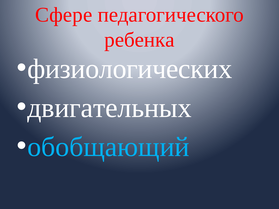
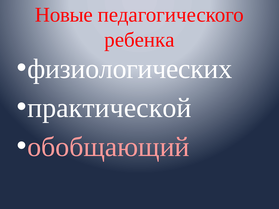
Сфере: Сфере -> Новые (64, 15)
двигательных: двигательных -> практической (109, 108)
обобщающий colour: light blue -> pink (108, 147)
